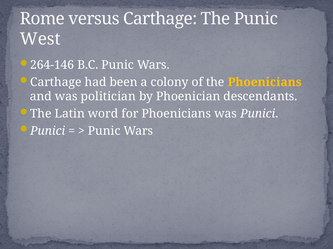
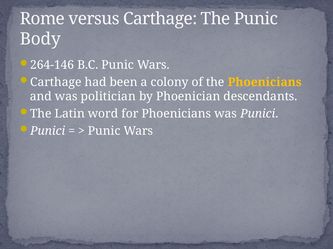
West: West -> Body (40, 39)
